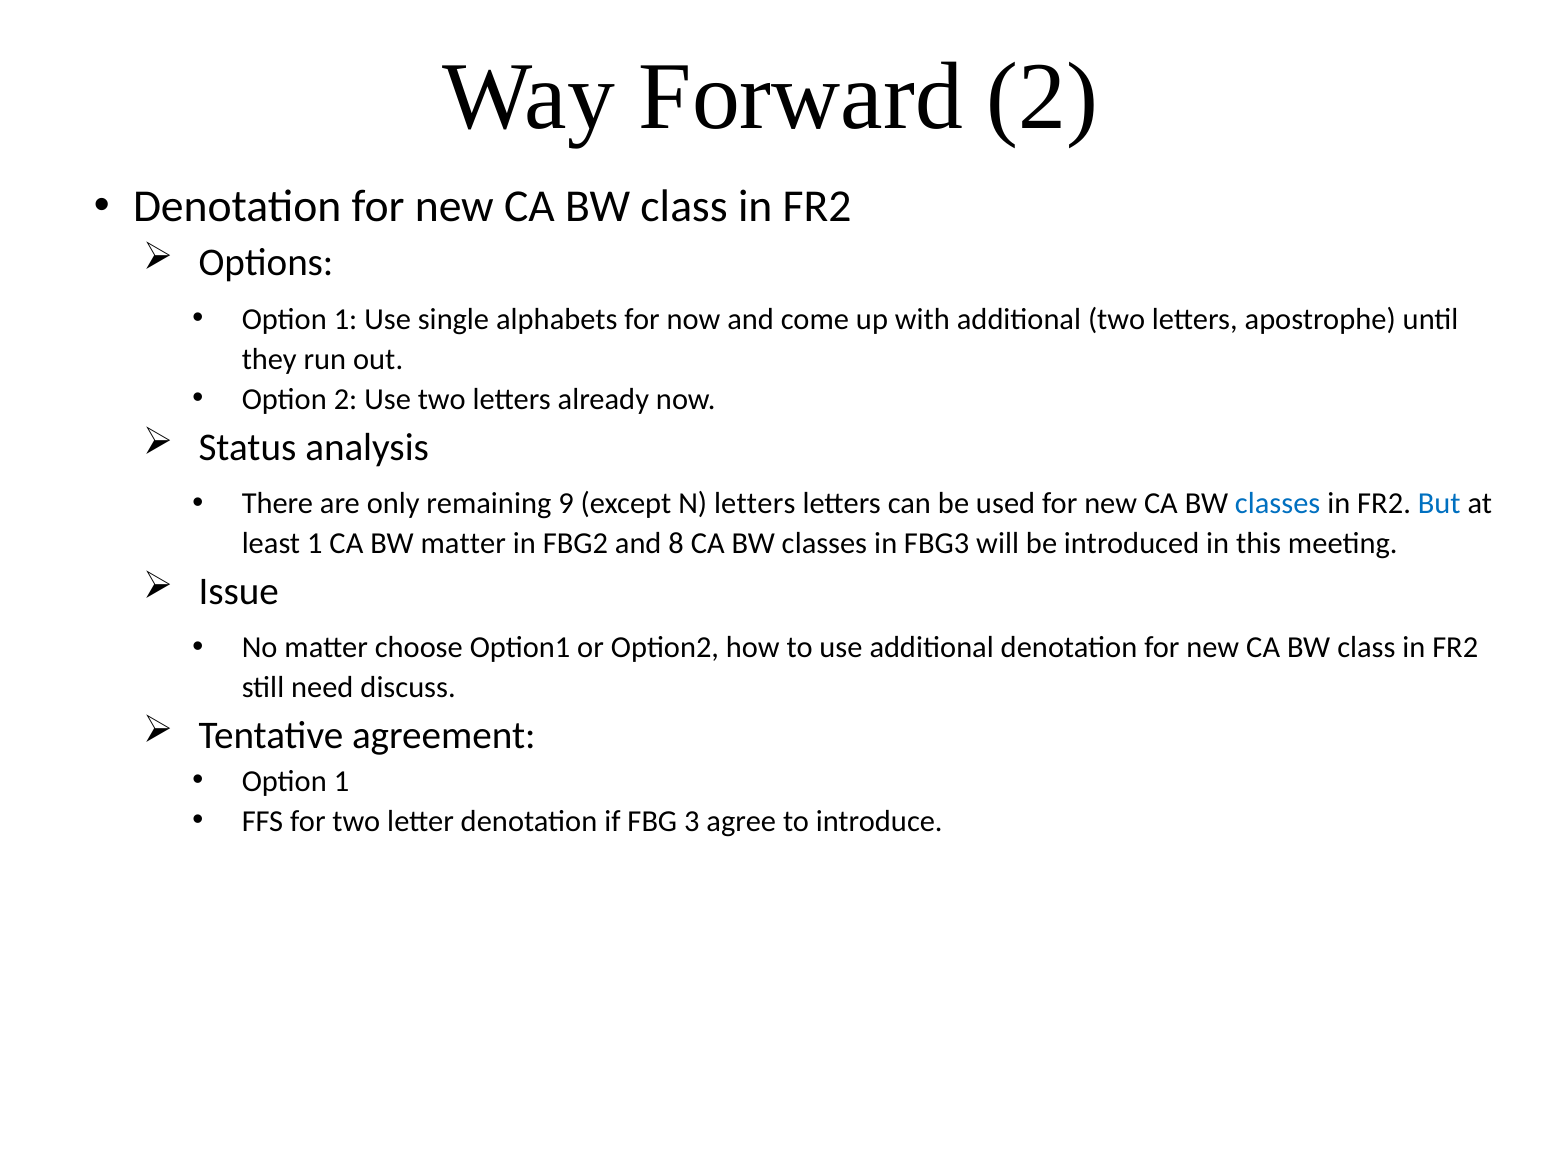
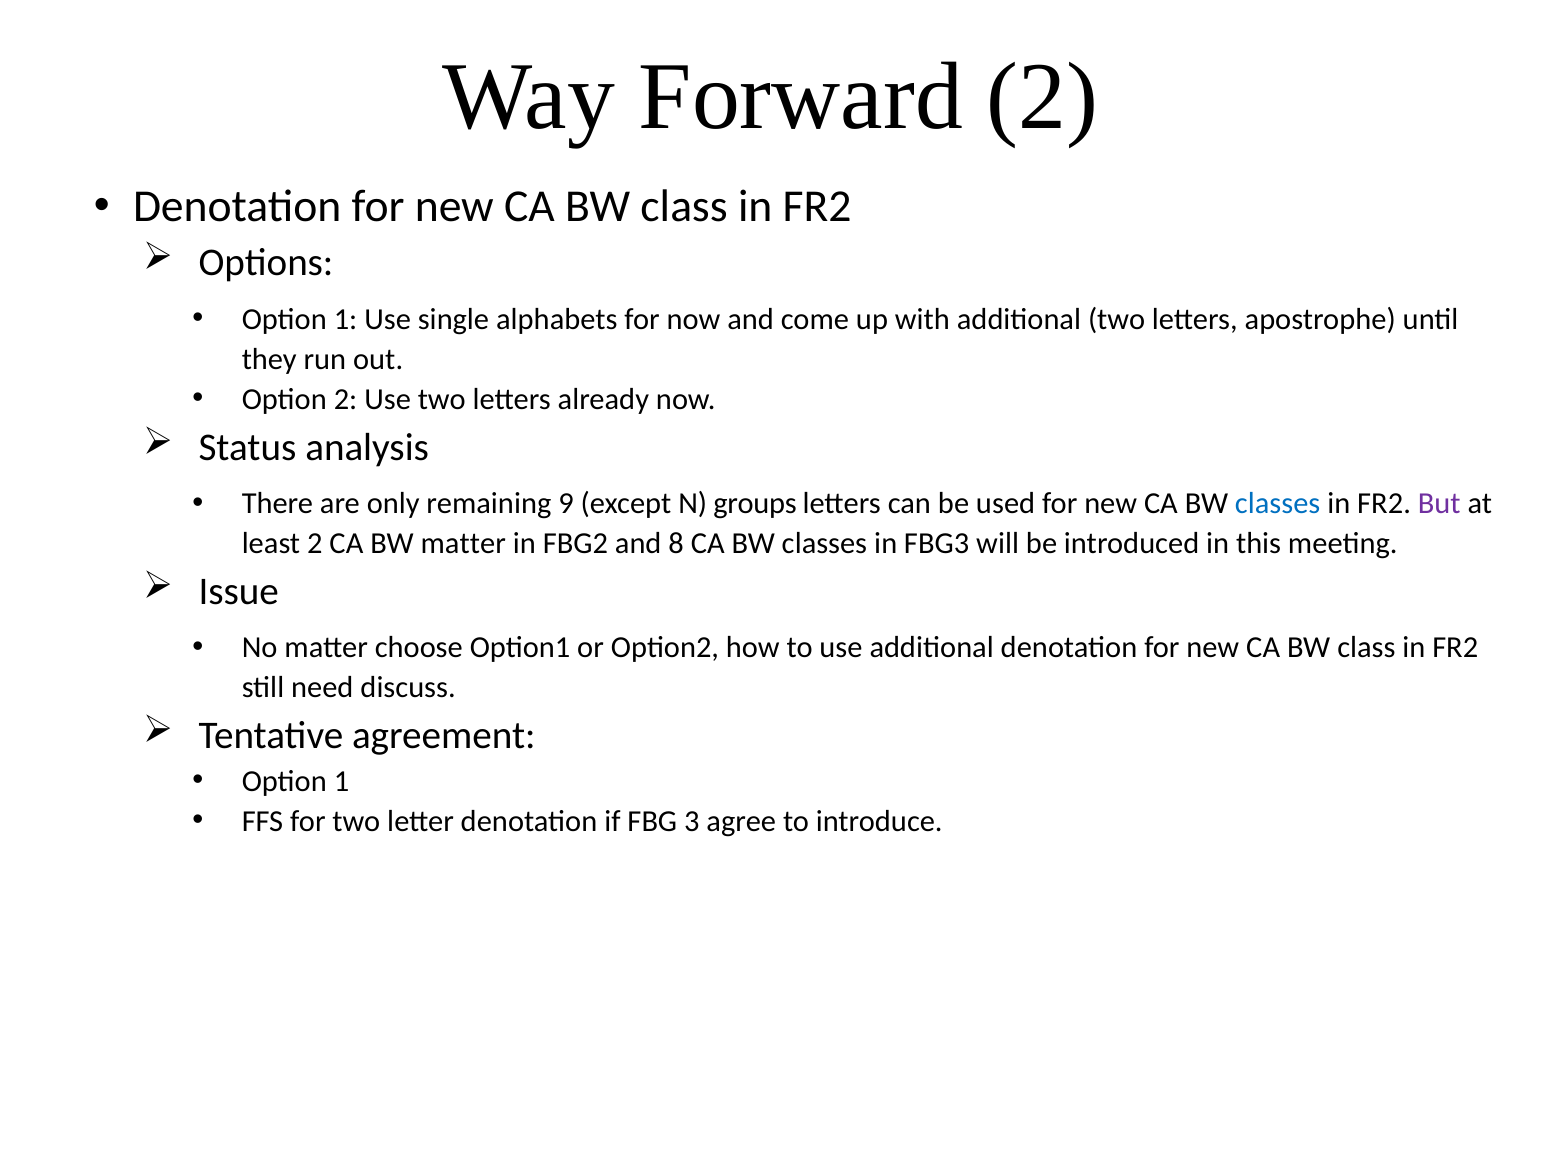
N letters: letters -> groups (755, 503)
But colour: blue -> purple (1439, 503)
least 1: 1 -> 2 (315, 543)
